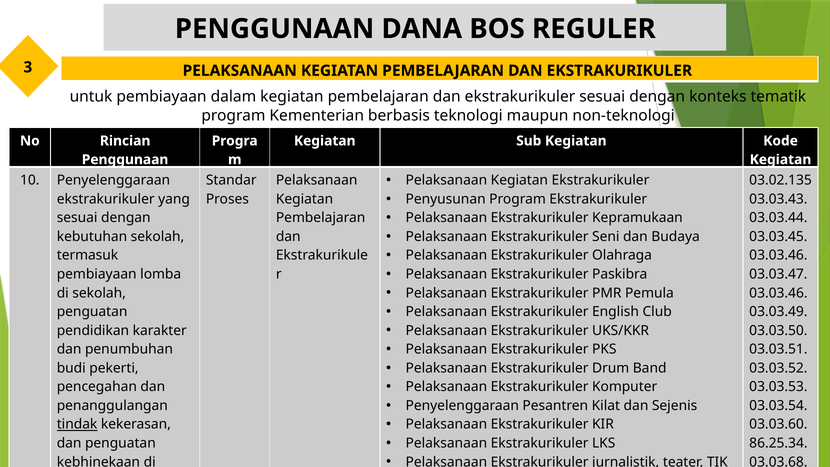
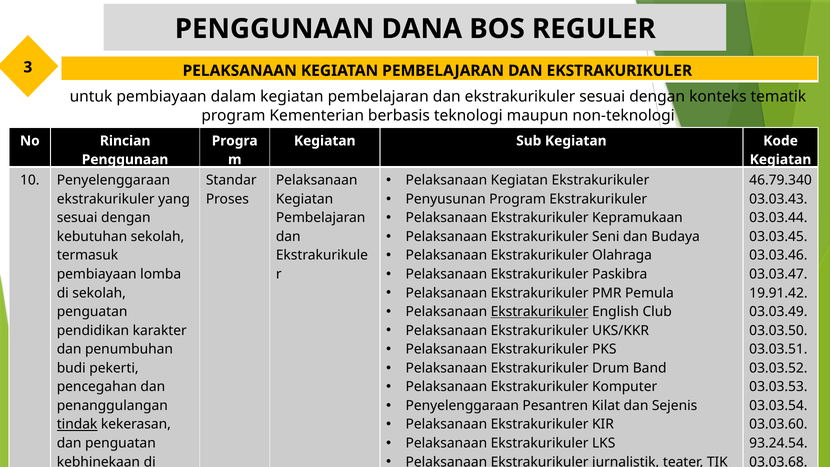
03.02.135: 03.02.135 -> 46.79.340 (781, 180)
03.03.46: 03.03.46 -> 19.91.42 (778, 293)
Ekstrakurikuler underline: none -> present (540, 312)
86.25.34: 86.25.34 -> 93.24.54 (778, 443)
